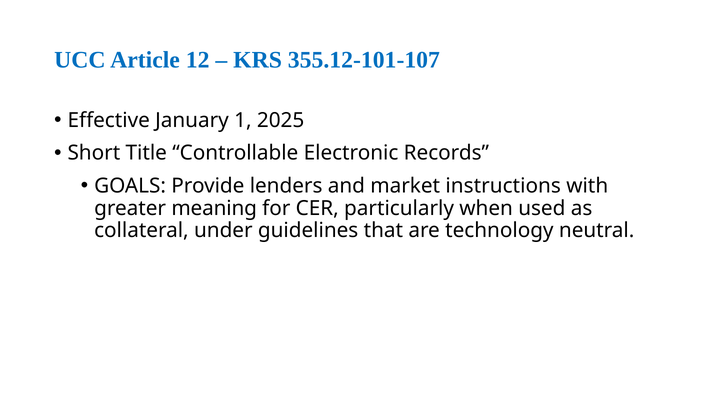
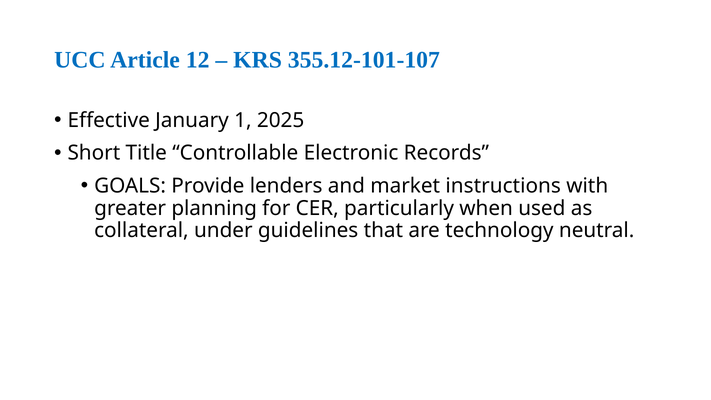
meaning: meaning -> planning (214, 208)
